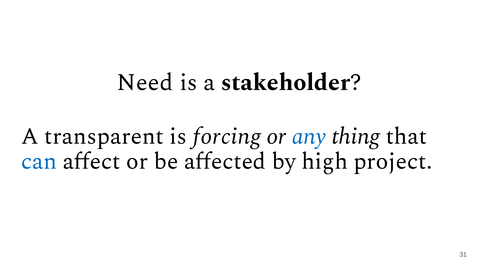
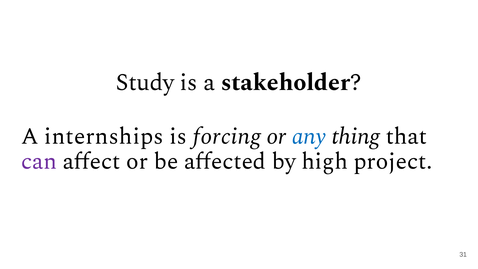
Need: Need -> Study (145, 82)
transparent: transparent -> internships (104, 136)
can colour: blue -> purple (39, 161)
